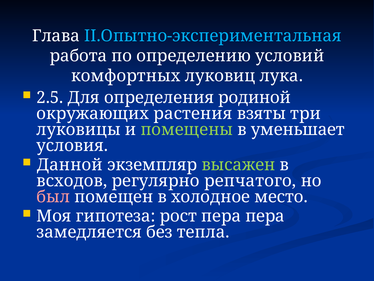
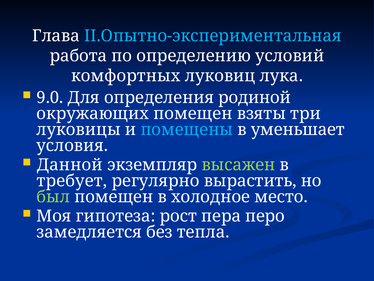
2.5: 2.5 -> 9.0 (50, 97)
окружающих растения: растения -> помещен (193, 113)
помещены colour: light green -> light blue (187, 129)
всходов: всходов -> требует (72, 180)
репчатого: репчатого -> вырастить (250, 180)
был colour: pink -> light green (53, 196)
пера пера: пера -> перо (265, 216)
